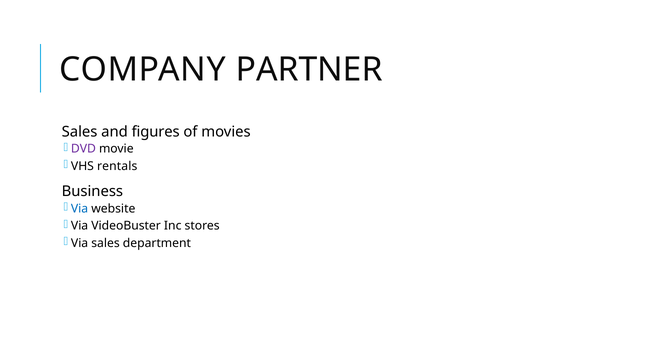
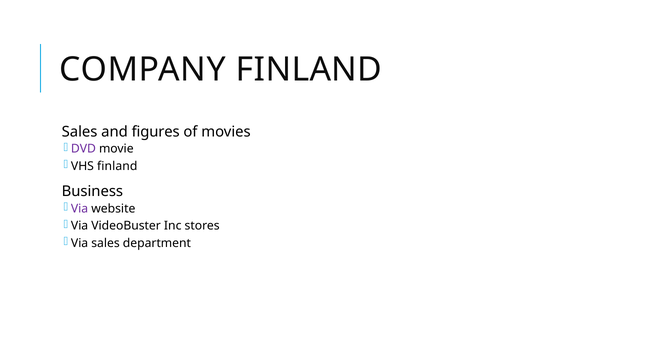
COMPANY PARTNER: PARTNER -> FINLAND (309, 70)
VHS rentals: rentals -> finland (117, 166)
Via colour: blue -> purple (80, 209)
